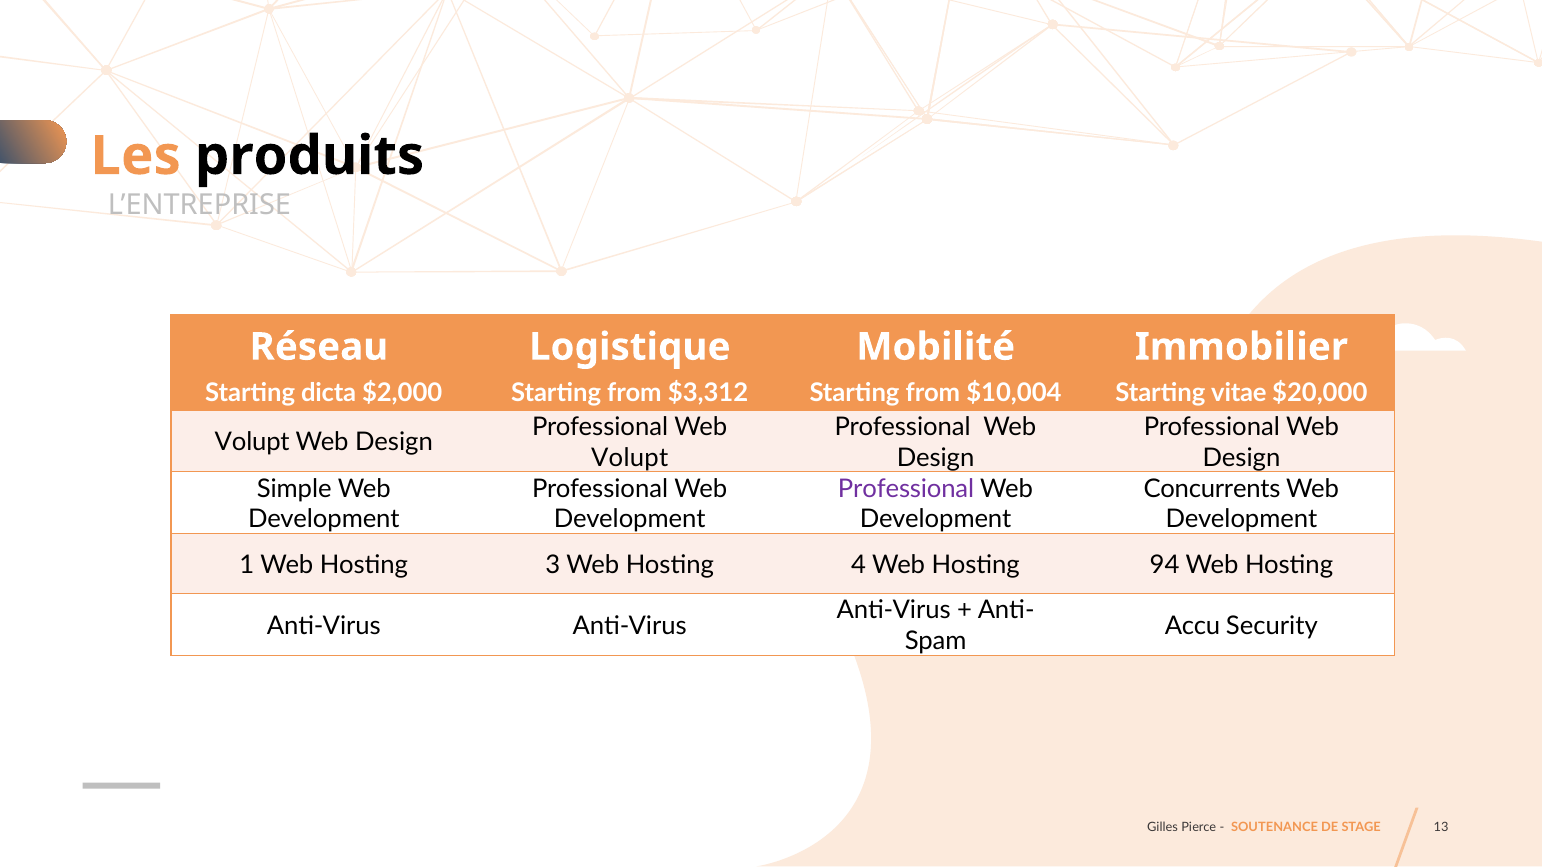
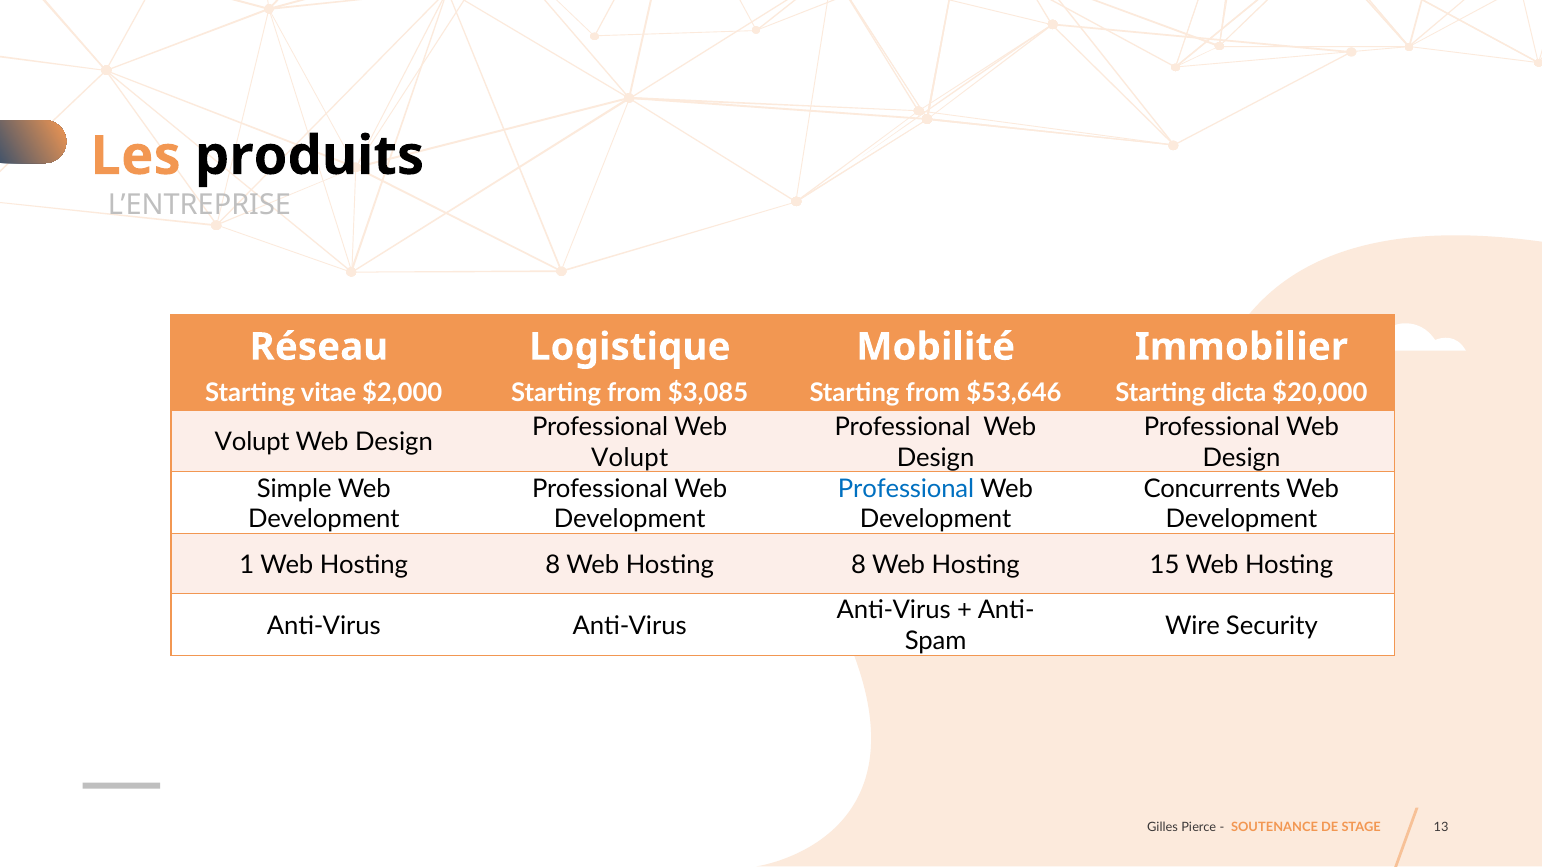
dicta: dicta -> vitae (329, 393)
$3,312: $3,312 -> $3,085 (708, 393)
$10,004: $10,004 -> $53,646 (1014, 393)
vitae: vitae -> dicta (1239, 393)
Professional colour: purple -> blue (906, 489)
1 Web Hosting 3: 3 -> 8 (553, 565)
4: 4 -> 8 (859, 565)
94: 94 -> 15 (1165, 565)
Accu: Accu -> Wire (1193, 626)
